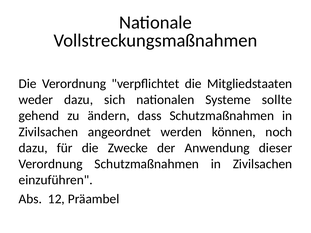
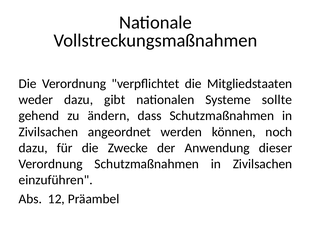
sich: sich -> gibt (115, 100)
